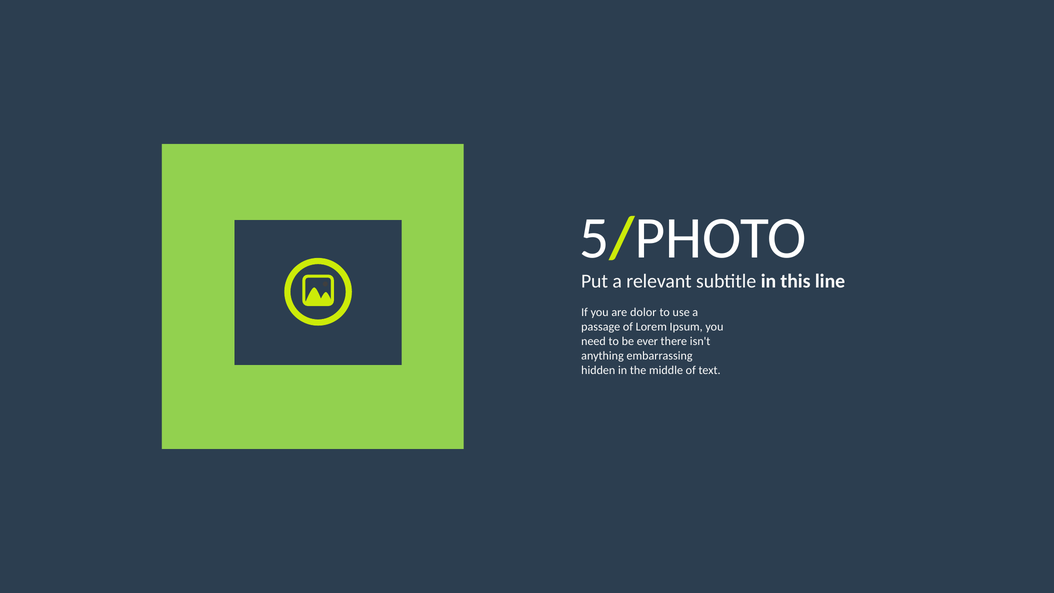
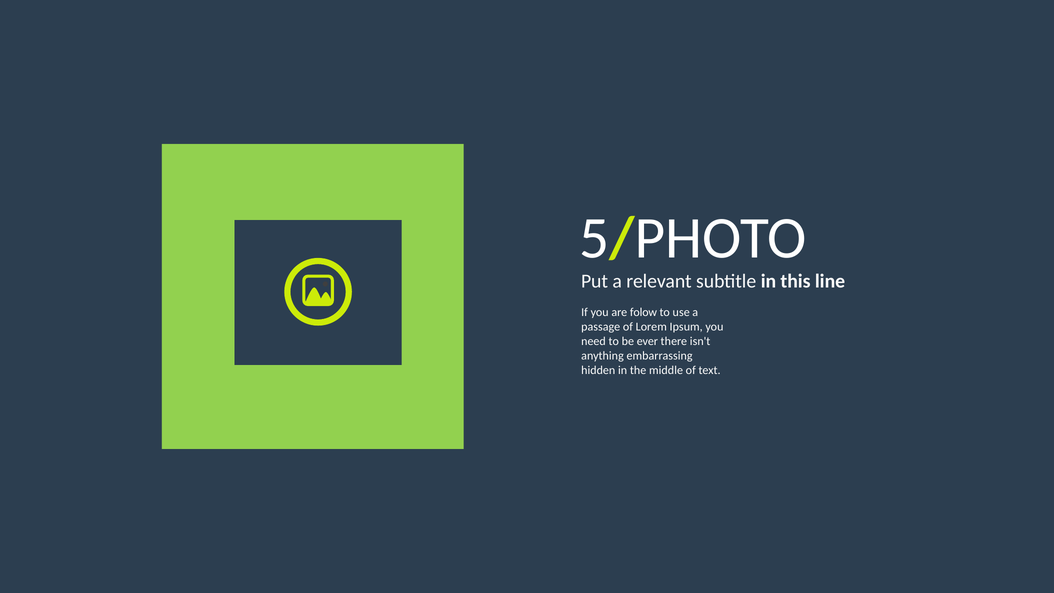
dolor: dolor -> folow (643, 312)
